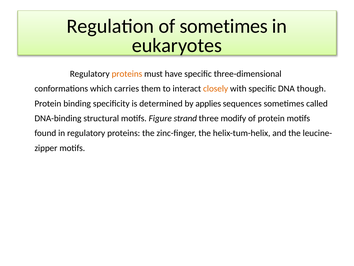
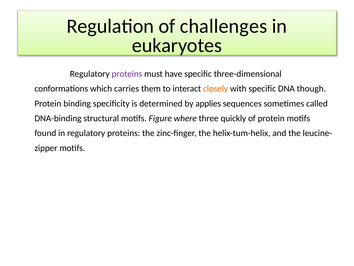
of sometimes: sometimes -> challenges (223, 26)
proteins colour: orange -> purple (127, 74)
strand: strand -> where (185, 118)
modify: modify -> quickly (233, 118)
